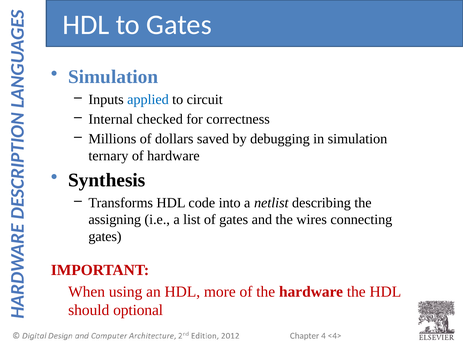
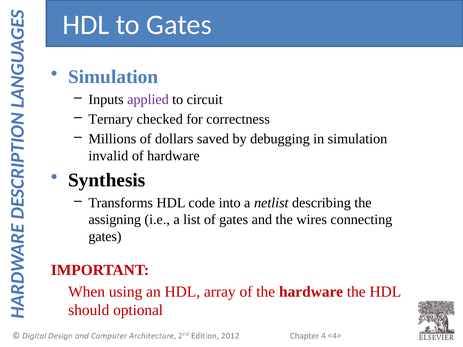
applied colour: blue -> purple (148, 99)
Internal: Internal -> Ternary (111, 119)
ternary: ternary -> invalid (108, 156)
more: more -> array (220, 292)
